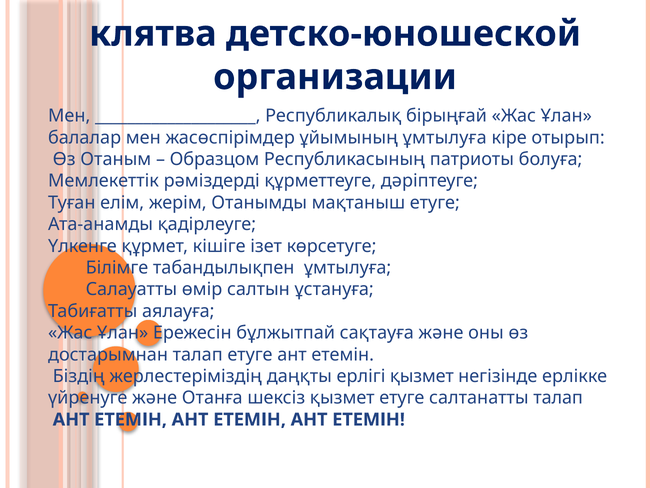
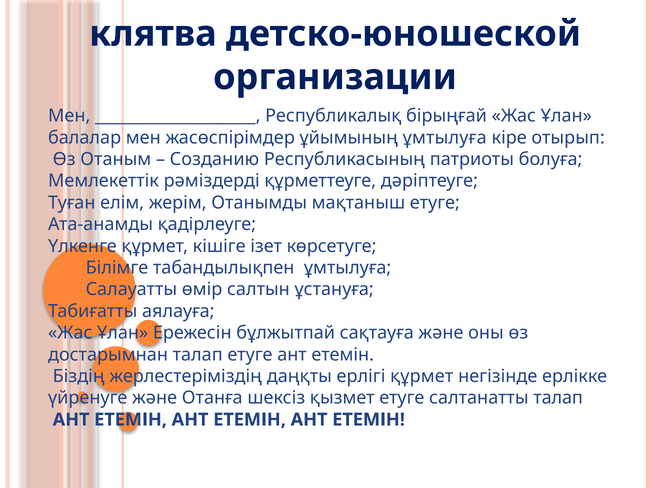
Образцом: Образцом -> Созданию (214, 159)
ерлігі қызмет: қызмет -> құрмет (422, 376)
